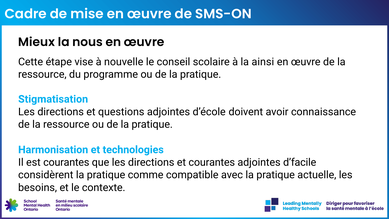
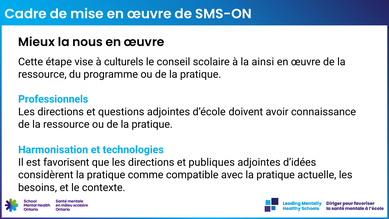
nouvelle: nouvelle -> culturels (124, 62)
Stigmatisation: Stigmatisation -> Professionnels (53, 99)
est courantes: courantes -> favorisent (66, 162)
et courantes: courantes -> publiques (212, 162)
d’facile: d’facile -> d’idées (300, 162)
